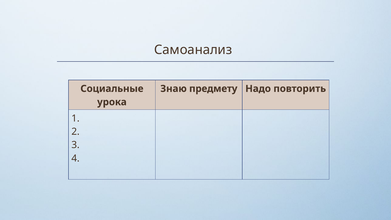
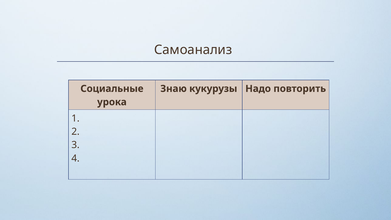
предмету: предмету -> кукурузы (213, 89)
